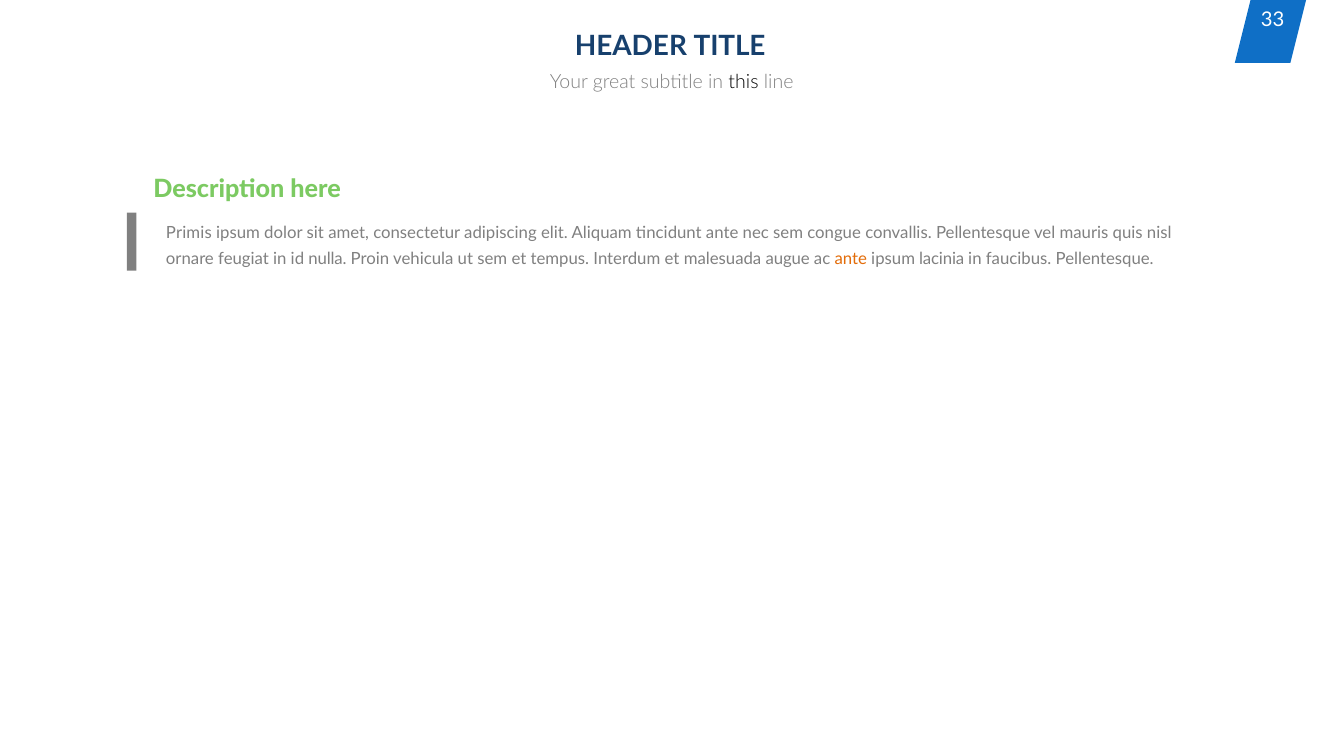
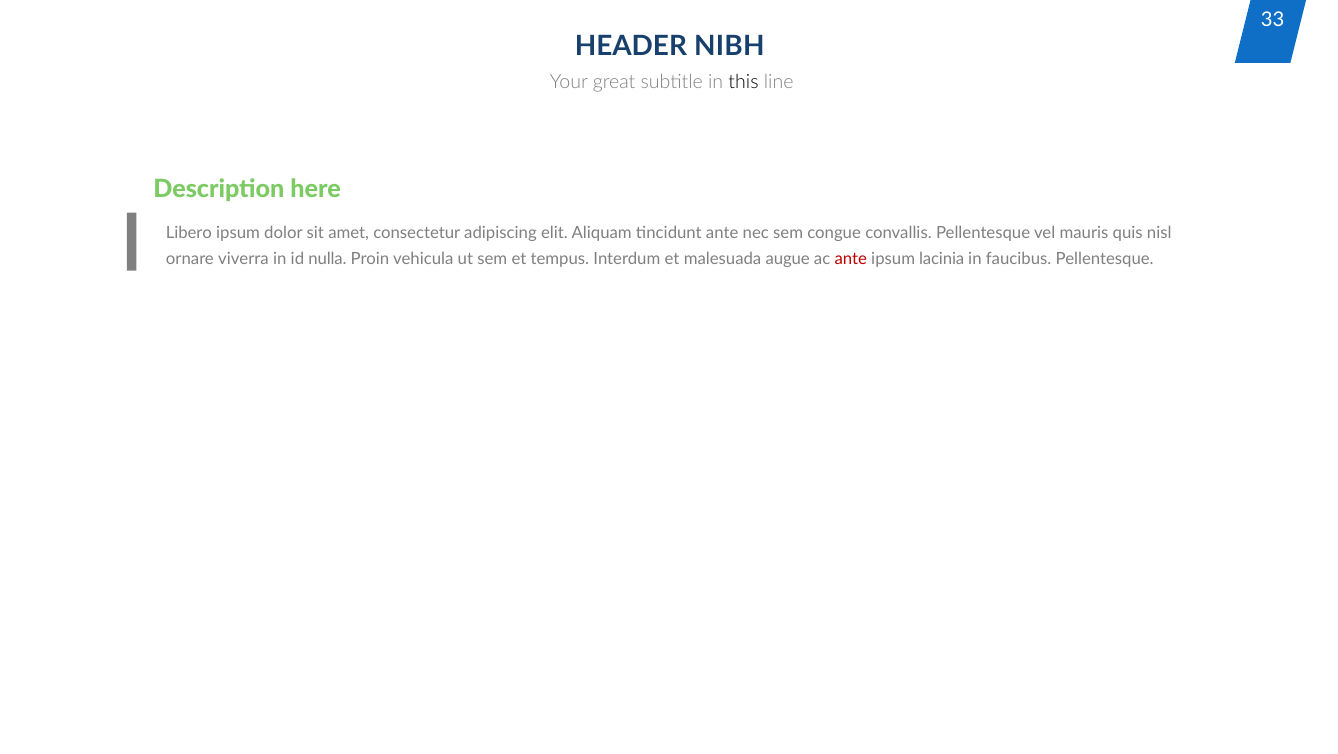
TITLE: TITLE -> NIBH (729, 46)
Primis: Primis -> Libero (189, 233)
feugiat: feugiat -> viverra (243, 259)
ante colour: orange -> red (851, 259)
